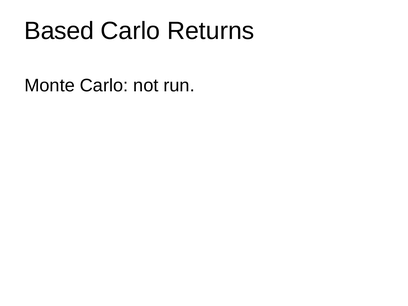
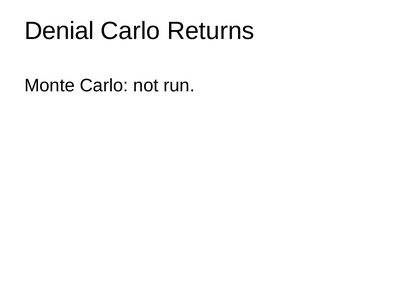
Based: Based -> Denial (59, 31)
